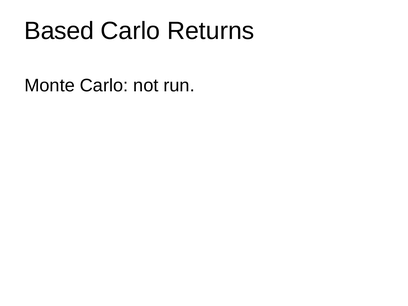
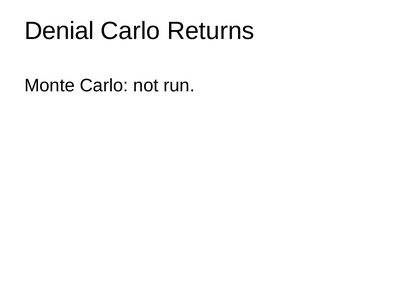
Based: Based -> Denial (59, 31)
